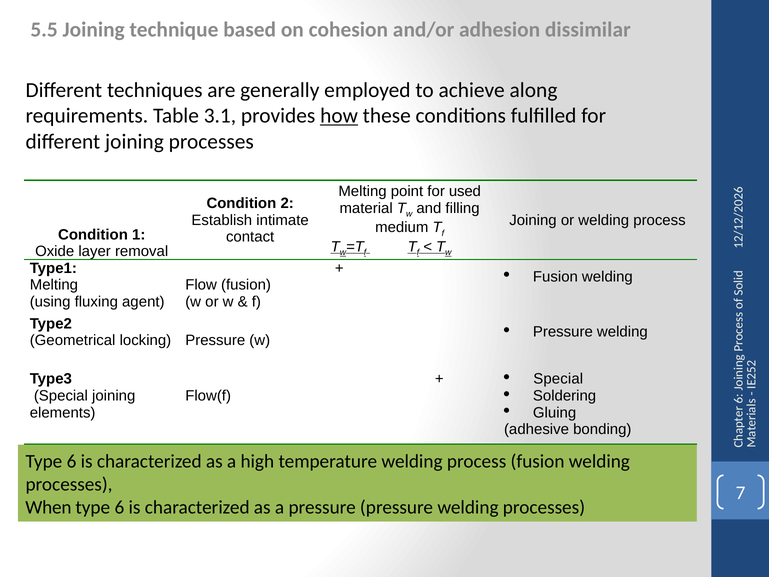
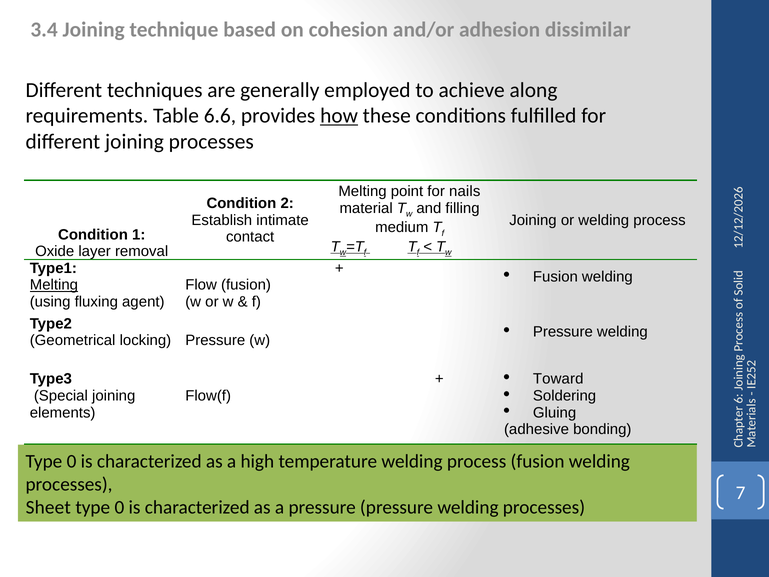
5.5: 5.5 -> 3.4 (44, 30)
3.1: 3.1 -> 6.6 (220, 116)
used: used -> nails (465, 191)
Melting underline: none -> present (54, 285)
Special: Special -> Toward (558, 379)
6: 6 -> 0 (72, 461)
When: When -> Sheet (48, 507)
6: 6 -> 0 (119, 507)
